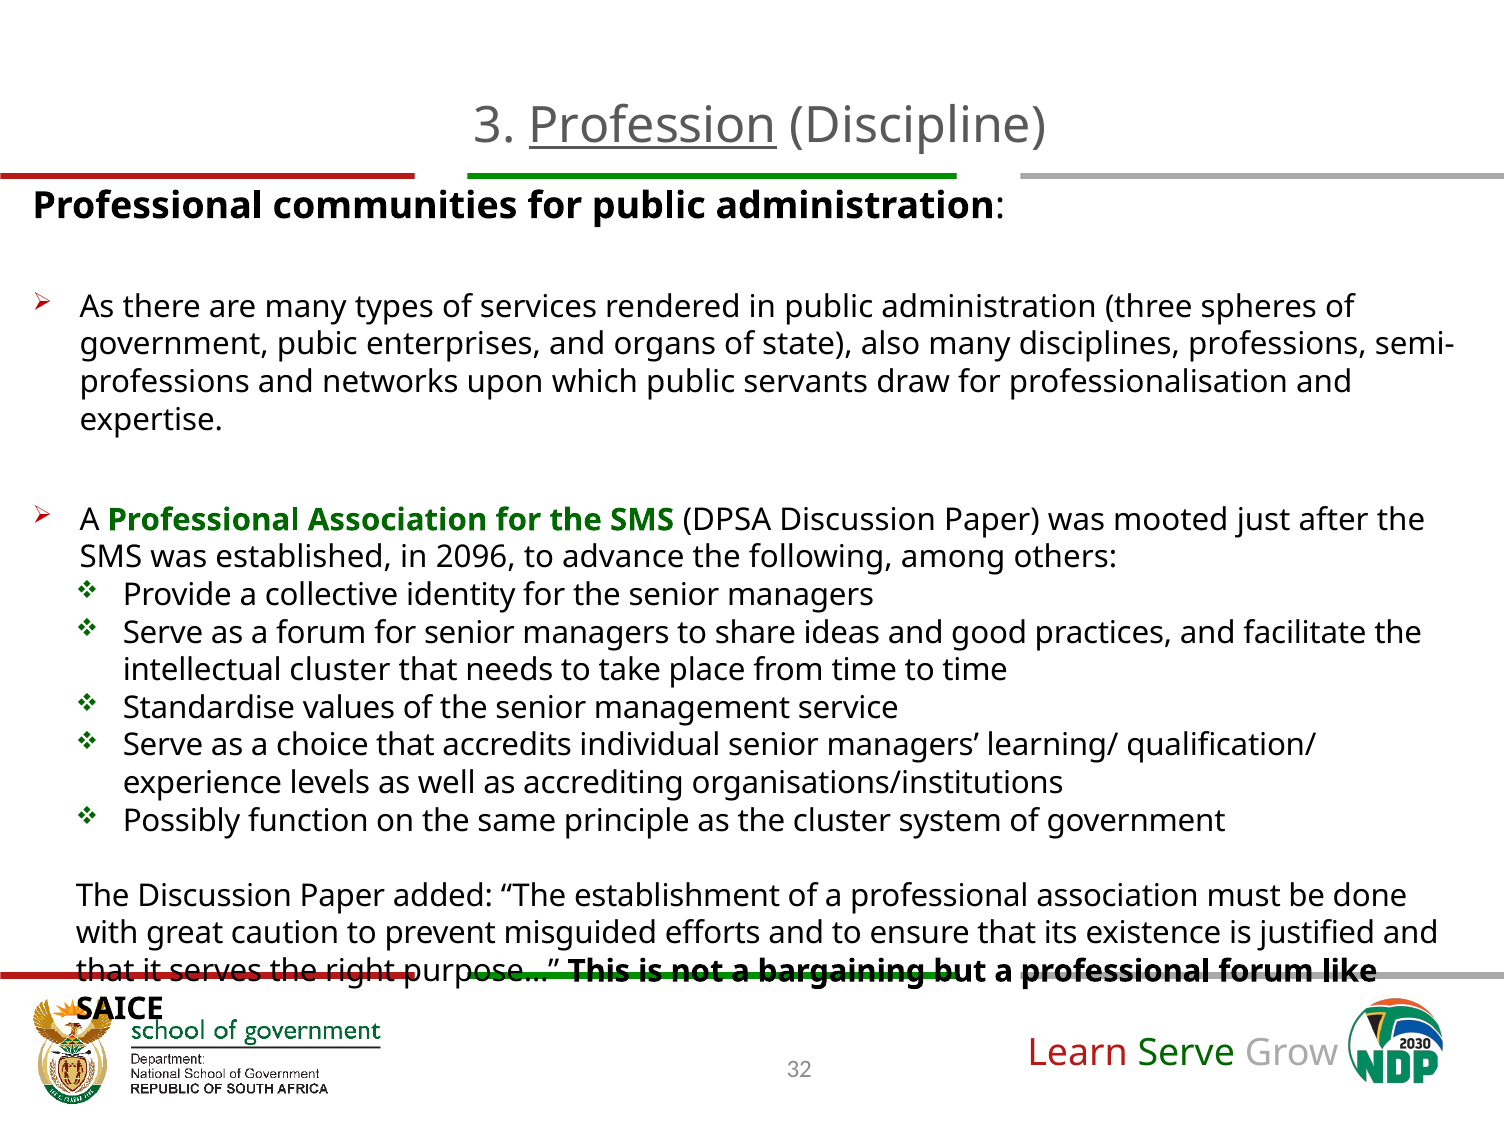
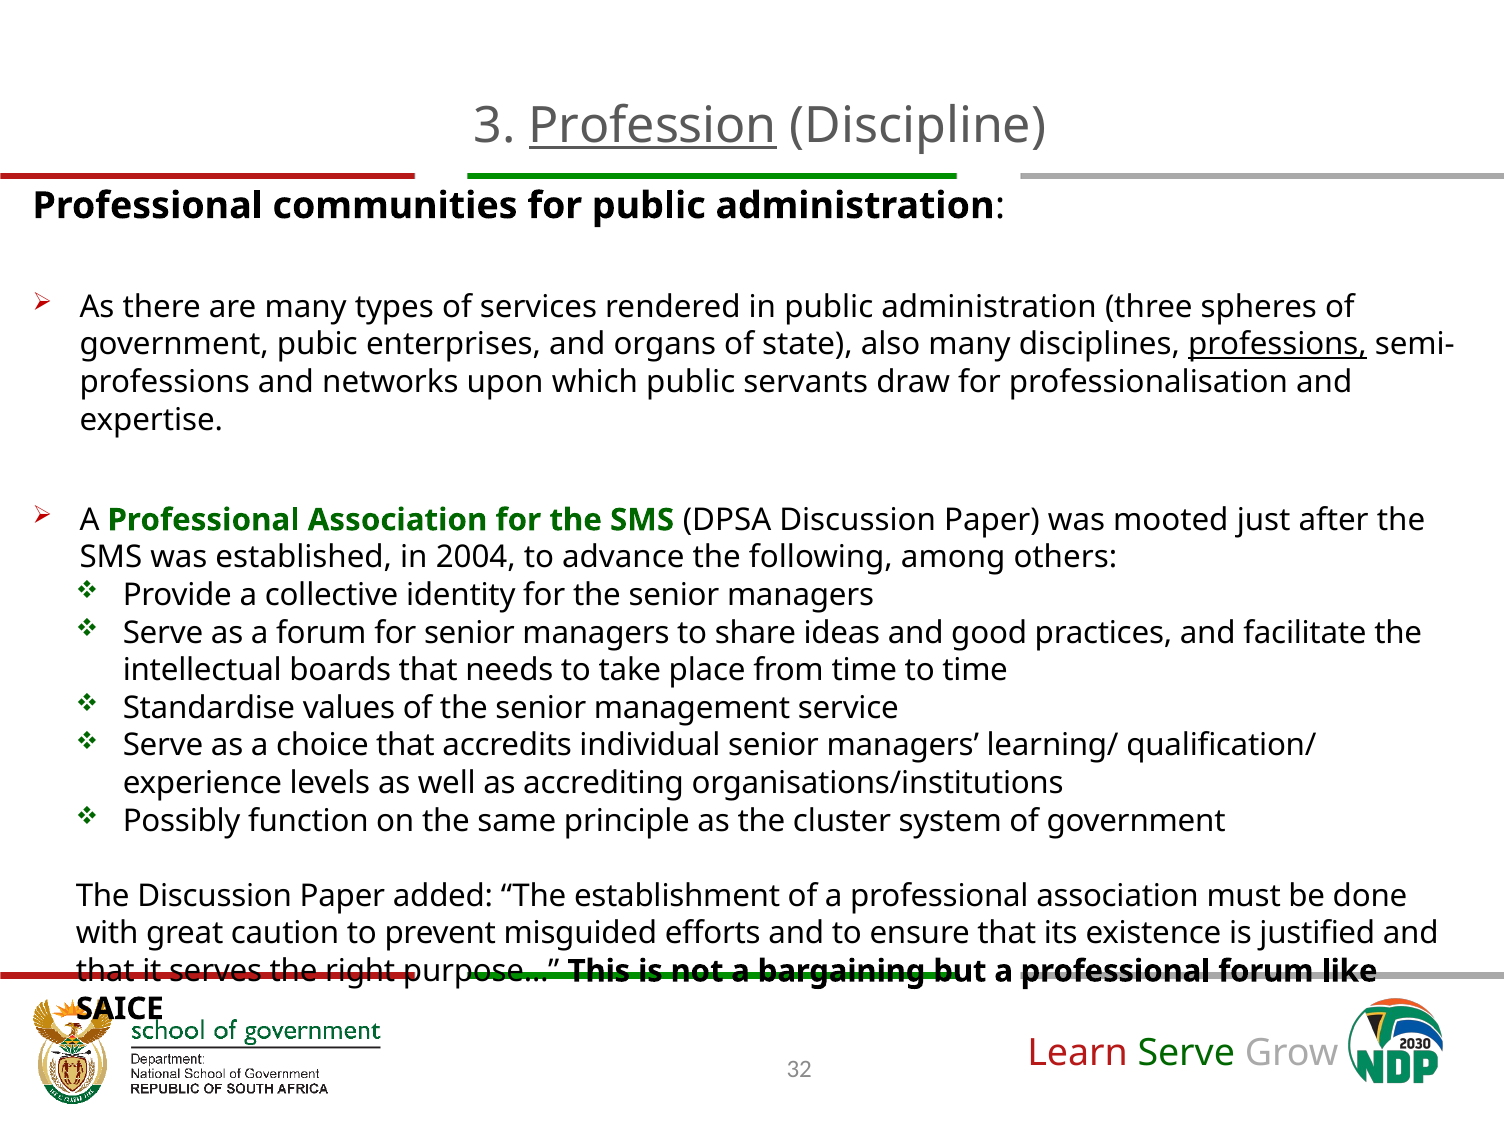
professions underline: none -> present (1277, 344)
2096: 2096 -> 2004 (476, 558)
intellectual cluster: cluster -> boards (340, 670)
